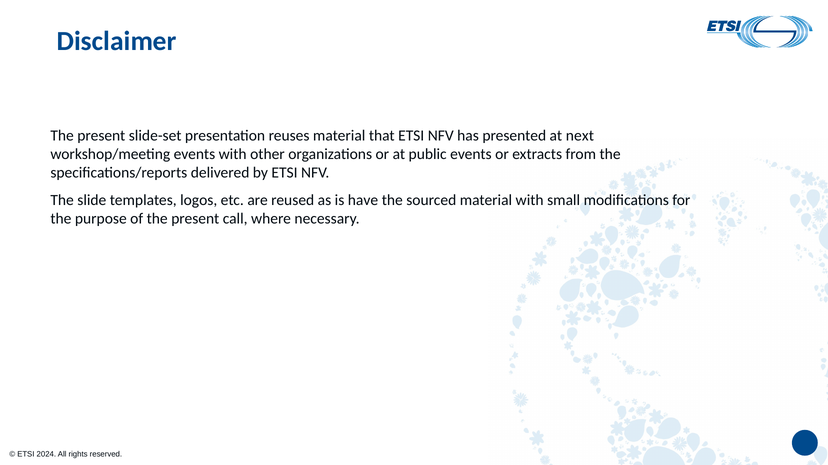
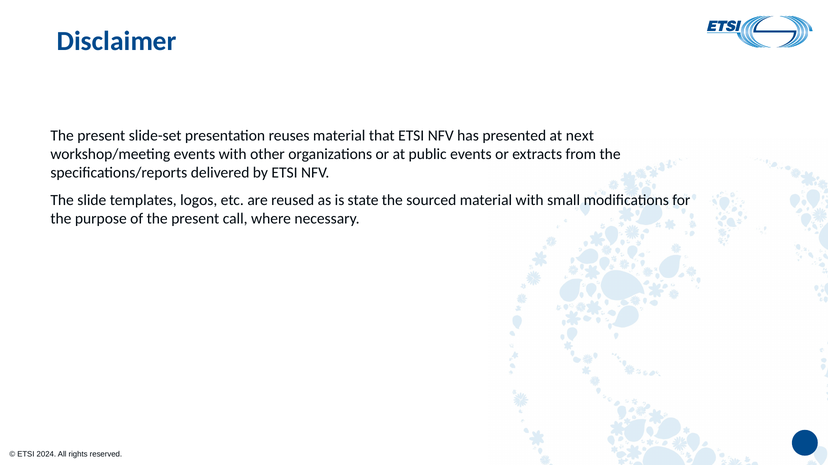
have: have -> state (363, 200)
